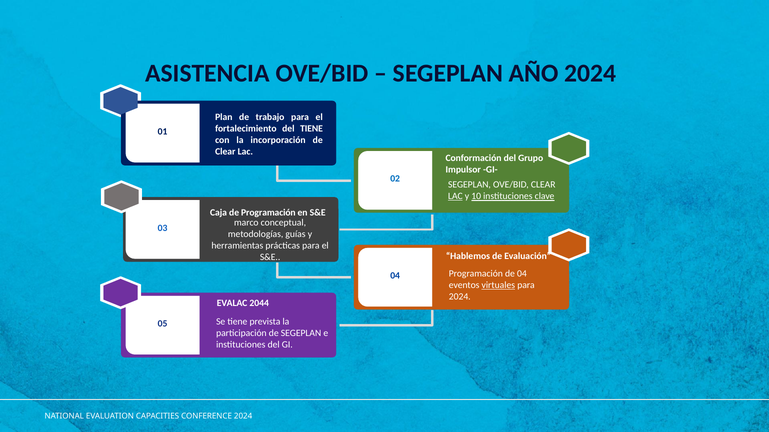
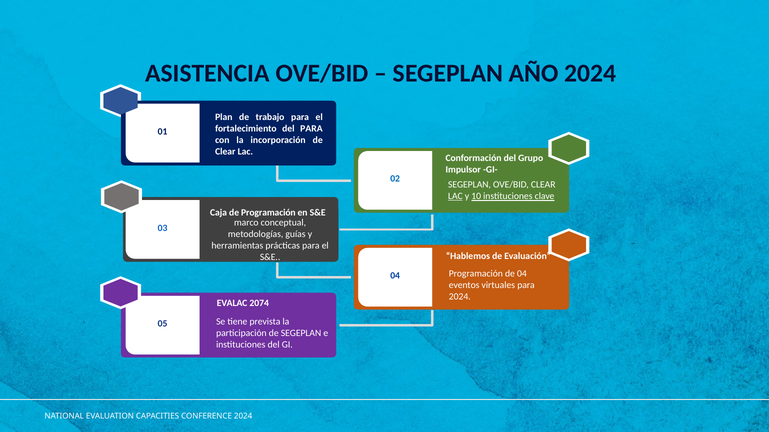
del TIENE: TIENE -> PARA (311, 129)
virtuales underline: present -> none (498, 286)
2044: 2044 -> 2074 (259, 304)
